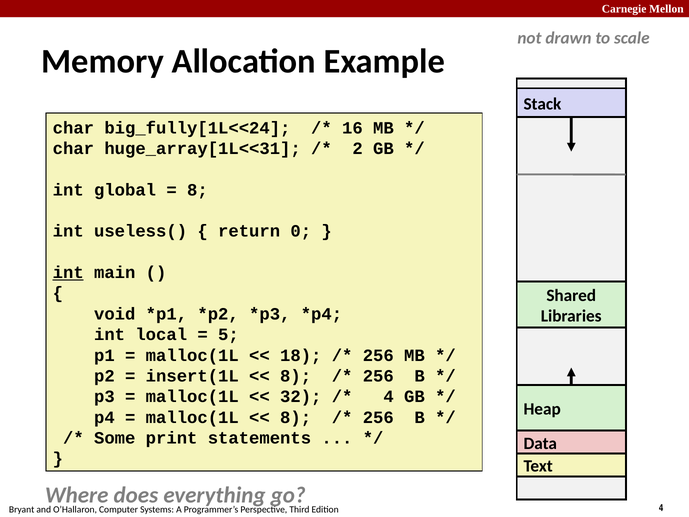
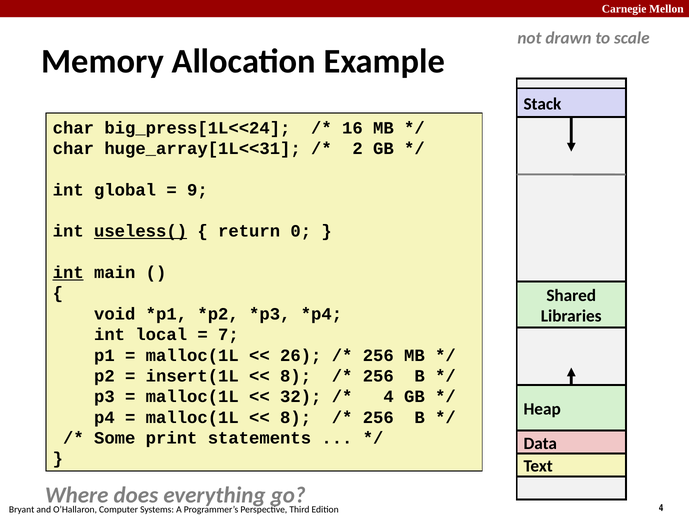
big_fully[1L<<24: big_fully[1L<<24 -> big_press[1L<<24 (197, 128)
8: 8 -> 9 (197, 190)
useless( underline: none -> present (141, 231)
5: 5 -> 7 (228, 334)
18: 18 -> 26 (301, 355)
